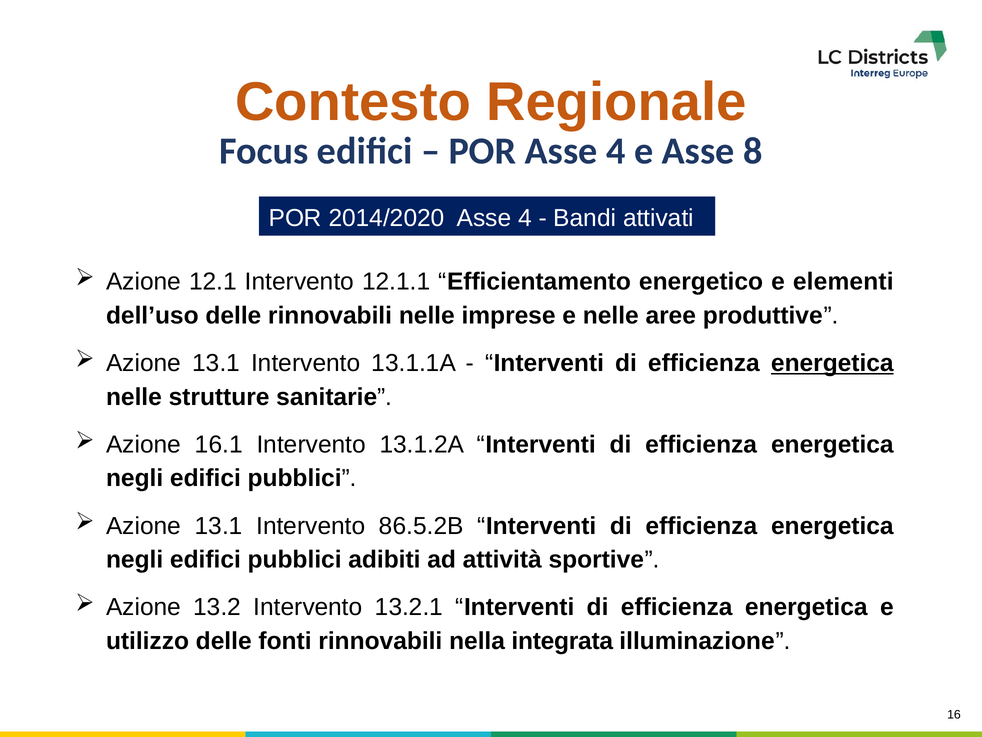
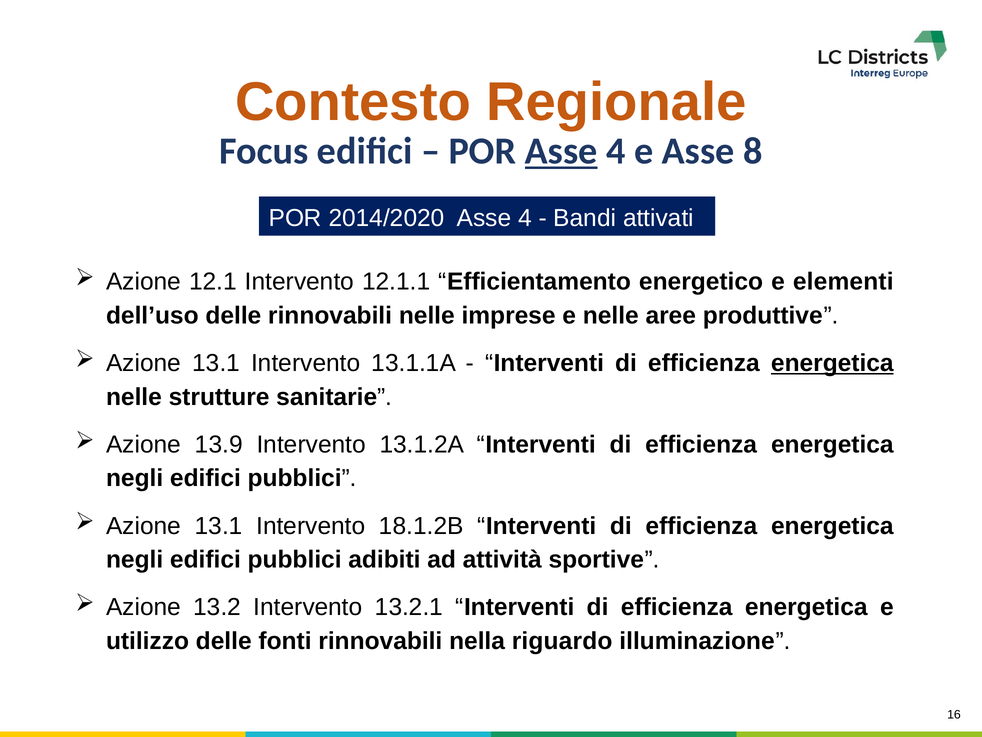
Asse underline: none -> present (561, 151)
16.1: 16.1 -> 13.9 (219, 444)
86.5.2B: 86.5.2B -> 18.1.2B (421, 526)
integrata: integrata -> riguardo (562, 641)
